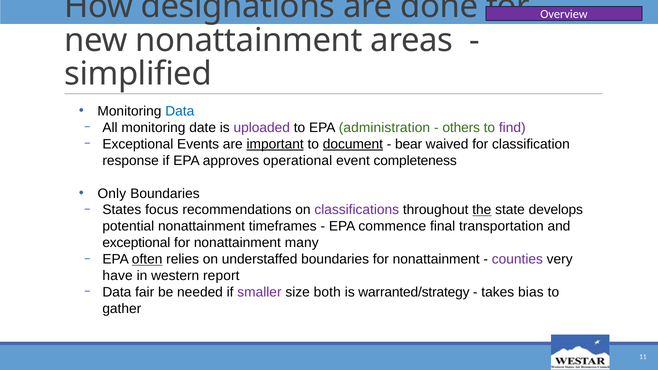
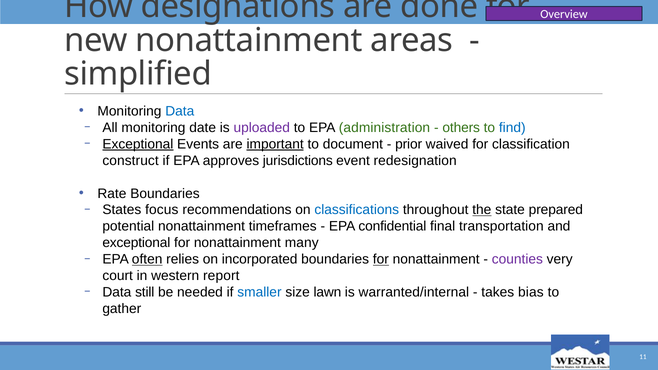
find colour: purple -> blue (512, 128)
Exceptional underline: none -> present (138, 144)
document underline: present -> none (353, 144)
bear: bear -> prior (409, 144)
response: response -> construct (131, 161)
operational: operational -> jurisdictions (298, 161)
completeness: completeness -> redesignation (415, 161)
Only: Only -> Rate (112, 194)
classifications colour: purple -> blue (357, 210)
develops: develops -> prepared (556, 210)
commence: commence -> confidential (392, 226)
understaffed: understaffed -> incorporated (260, 259)
for underline: none -> present (381, 259)
have: have -> court (118, 276)
fair: fair -> still (145, 292)
smaller colour: purple -> blue (259, 292)
both: both -> lawn (327, 292)
warranted/strategy: warranted/strategy -> warranted/internal (414, 292)
